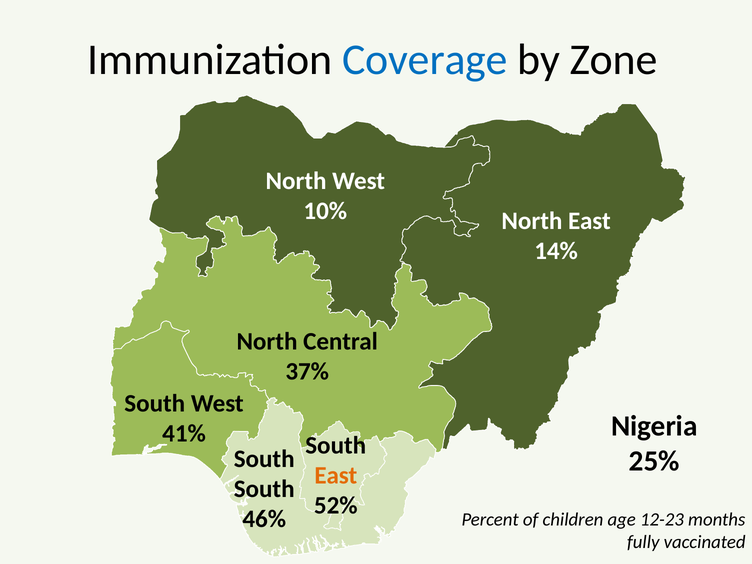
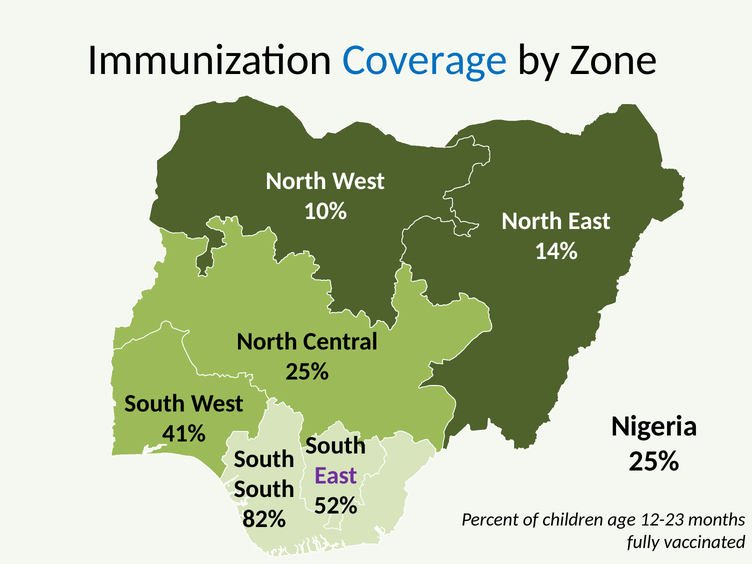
37%: 37% -> 25% (307, 372)
East colour: orange -> purple (336, 475)
46%: 46% -> 82% (264, 519)
